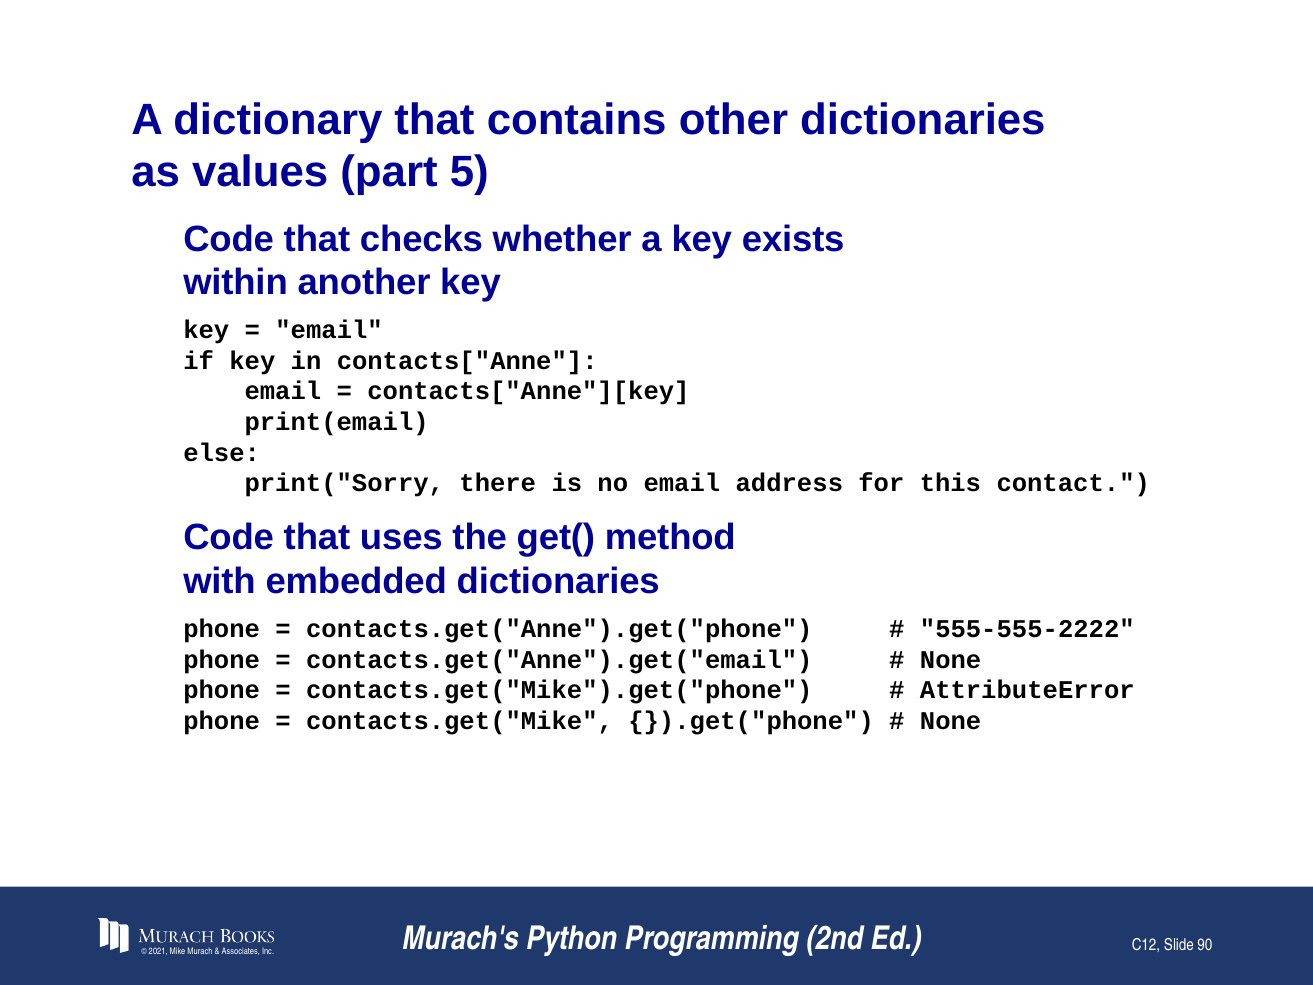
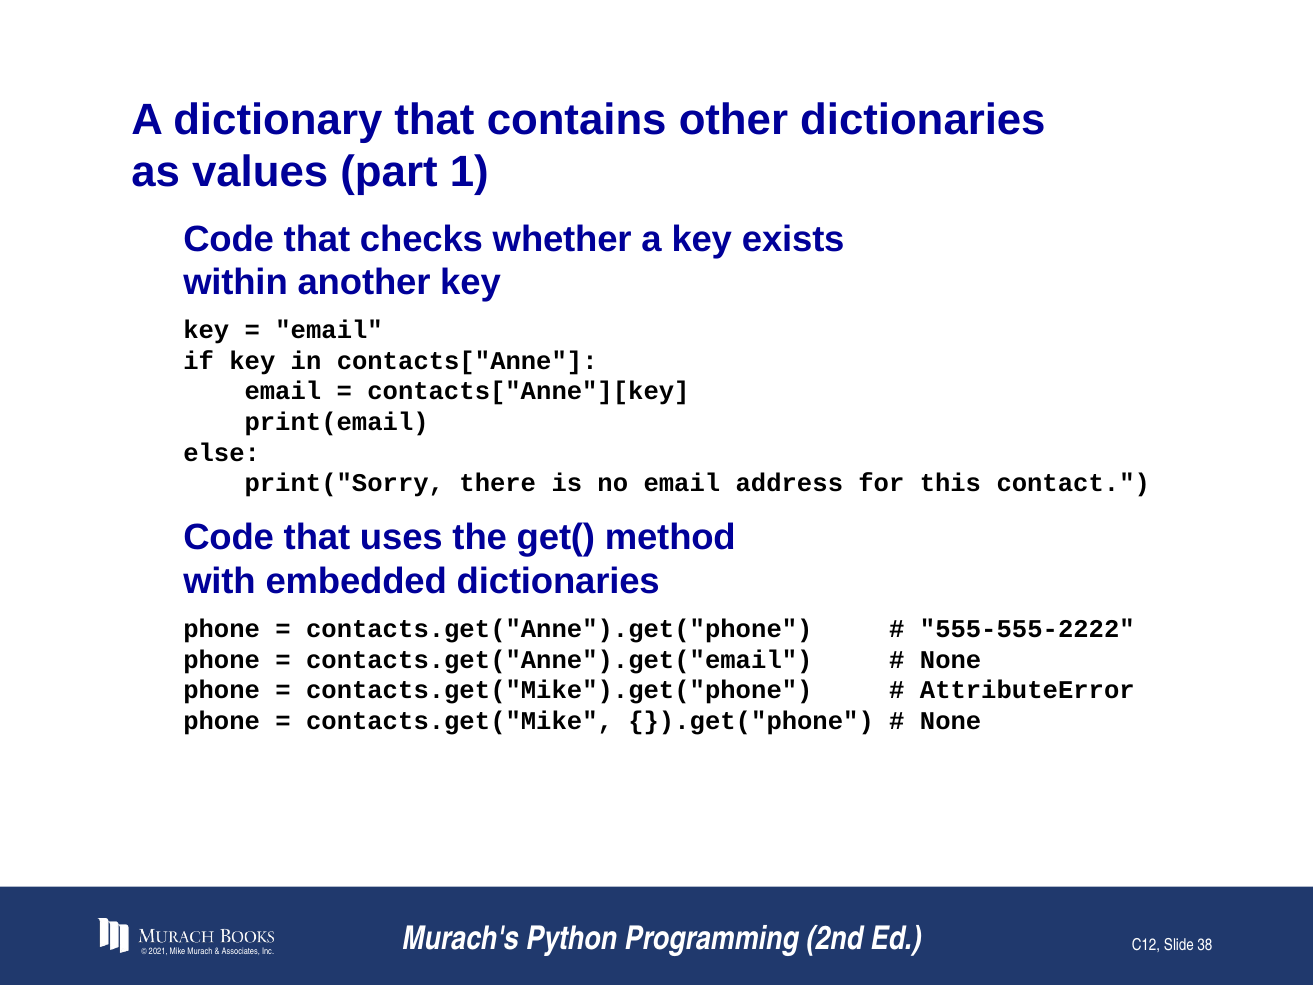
5: 5 -> 1 (469, 172)
90: 90 -> 38 (1205, 945)
